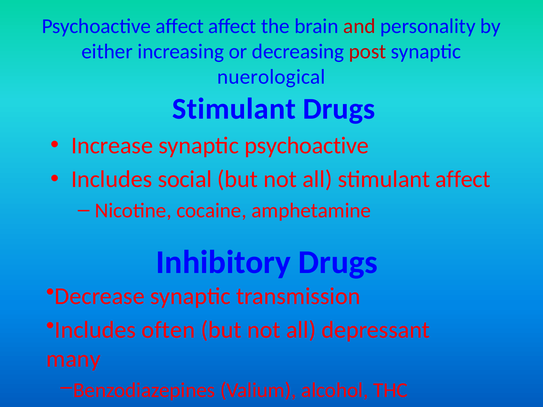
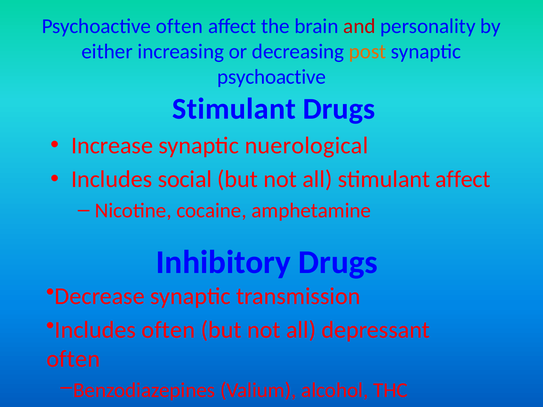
Psychoactive affect: affect -> often (180, 26)
post colour: red -> orange (368, 52)
nuerological: nuerological -> psychoactive (272, 77)
synaptic psychoactive: psychoactive -> nuerological (306, 146)
many: many -> often (73, 359)
